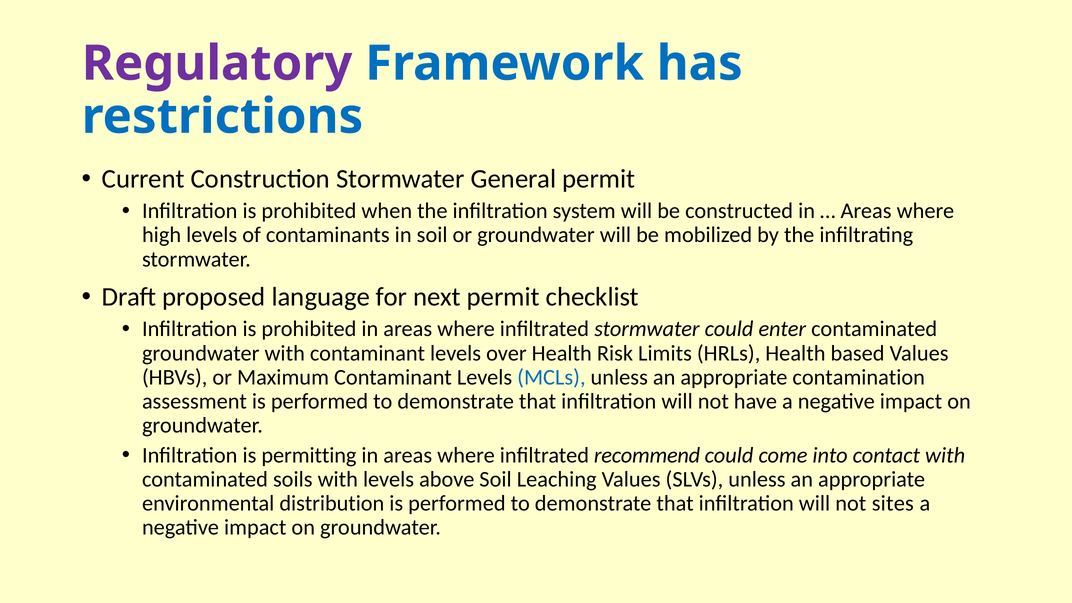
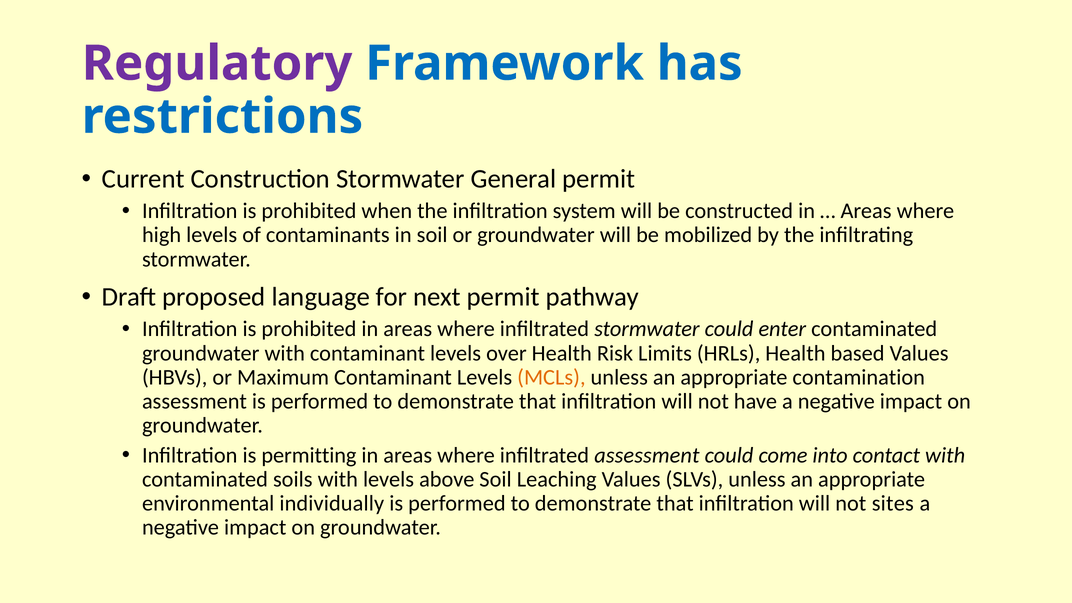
checklist: checklist -> pathway (592, 297)
MCLs colour: blue -> orange (551, 377)
infiltrated recommend: recommend -> assessment (647, 455)
distribution: distribution -> individually (332, 503)
